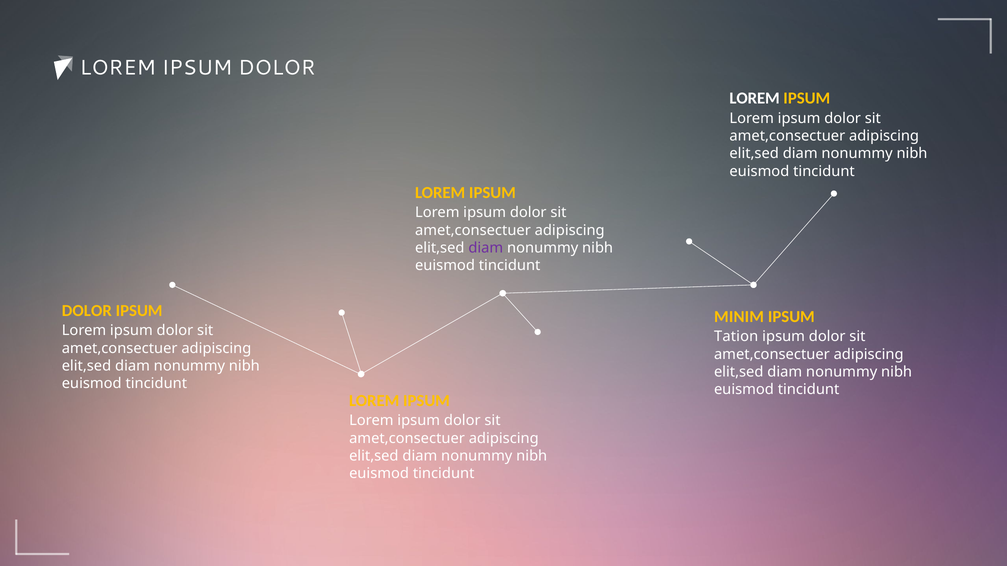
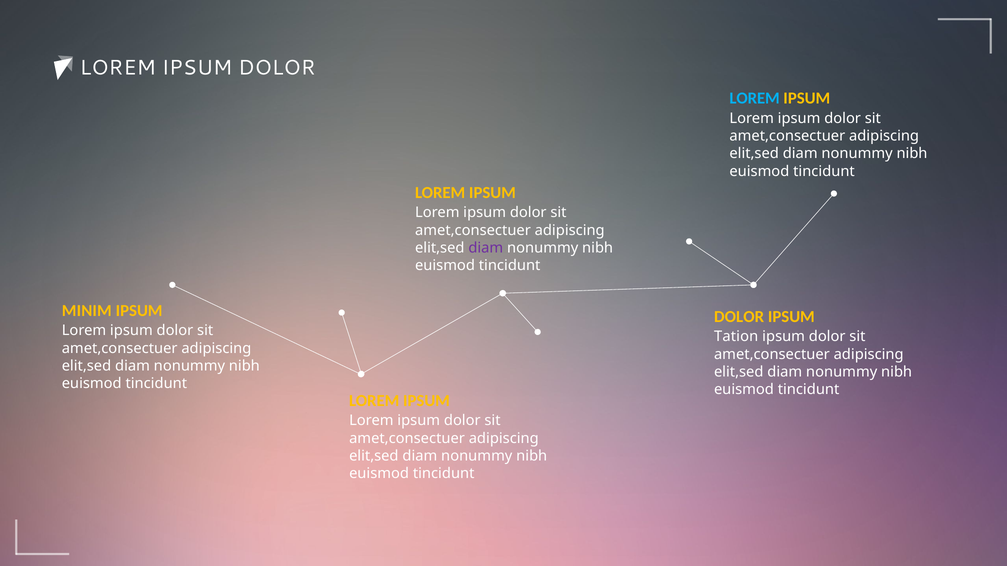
LOREM colour: white -> light blue (755, 99)
DOLOR: DOLOR -> MINIM (87, 311)
MINIM: MINIM -> DOLOR (739, 317)
